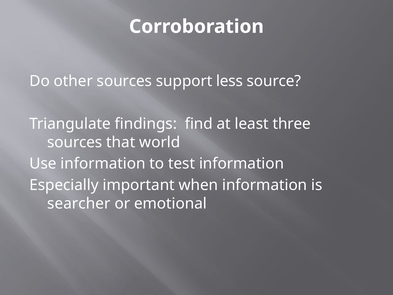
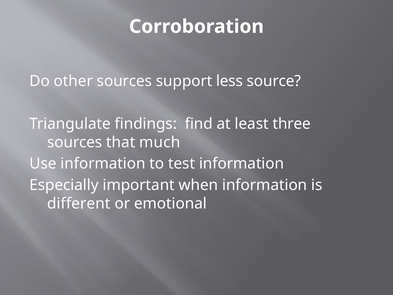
world: world -> much (160, 142)
searcher: searcher -> different (79, 203)
